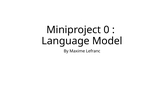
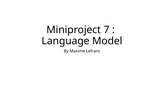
0: 0 -> 7 (107, 30)
